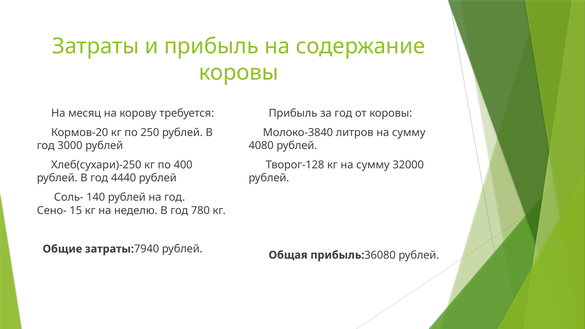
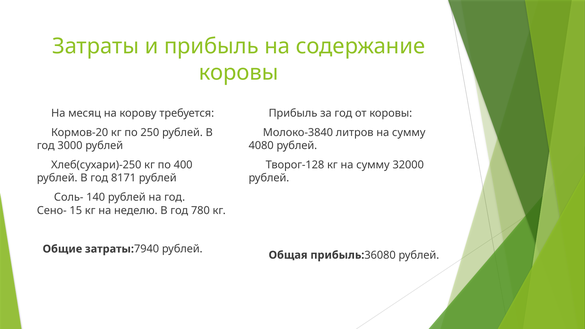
4440: 4440 -> 8171 (124, 178)
